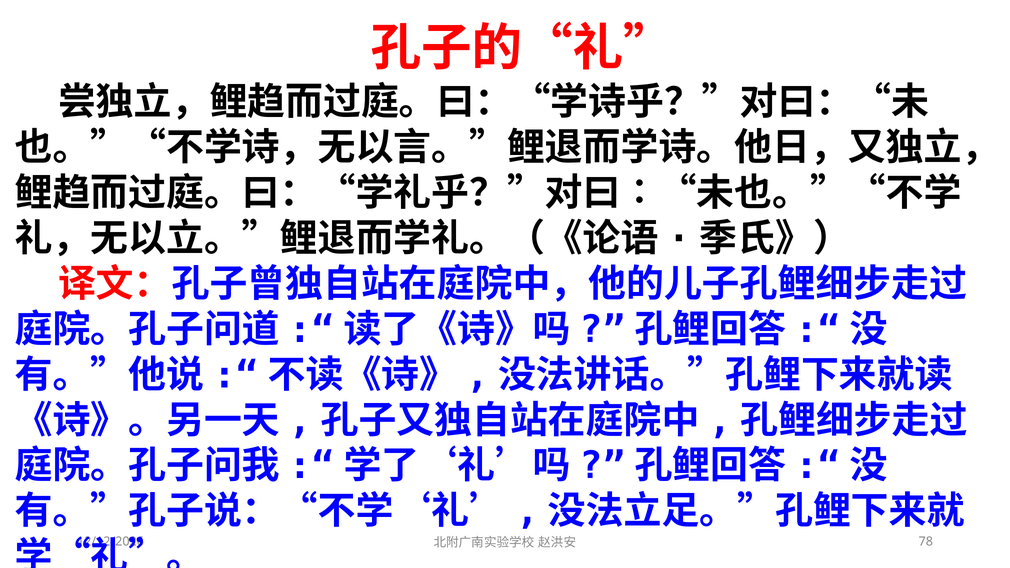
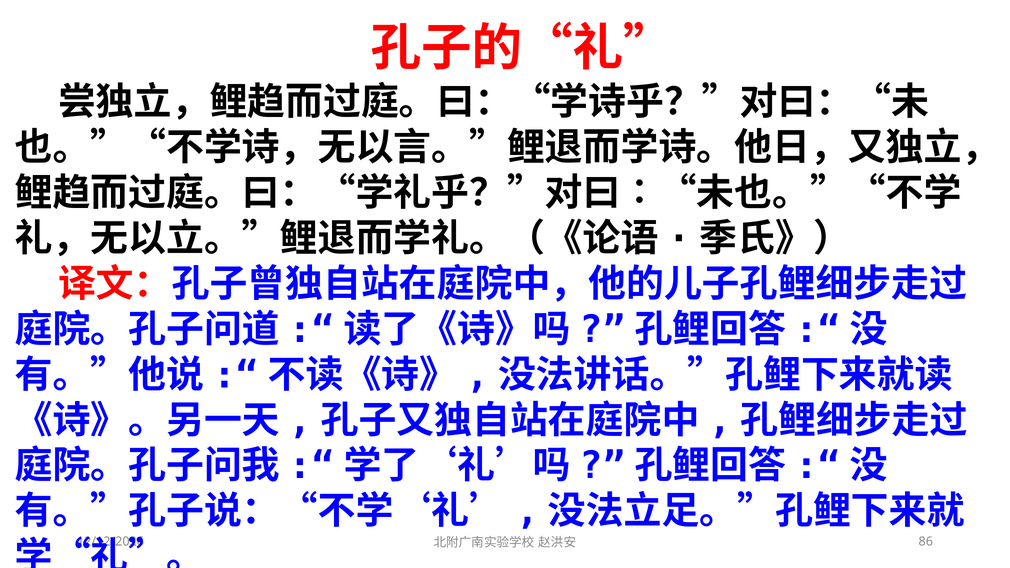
78: 78 -> 86 (926, 542)
